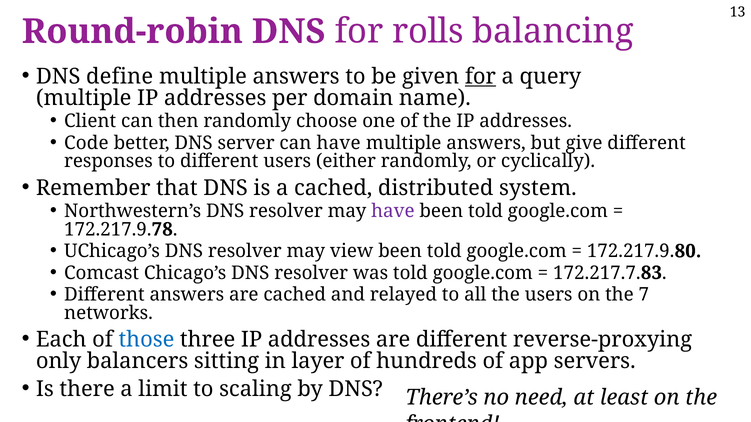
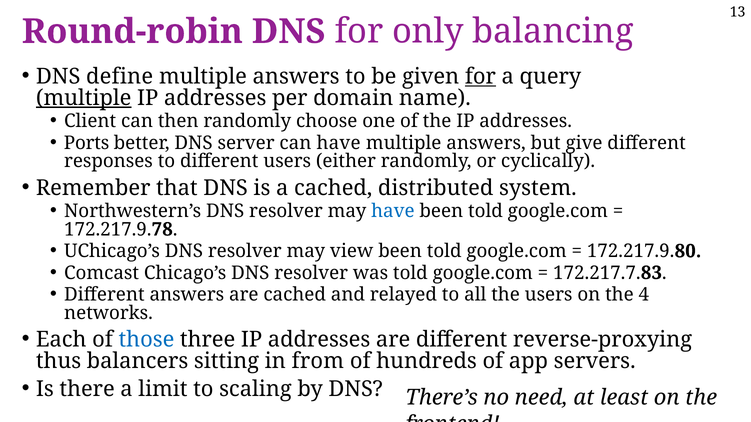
rolls: rolls -> only (428, 32)
multiple underline: none -> present (84, 98)
Code: Code -> Ports (87, 143)
have colour: purple -> blue (393, 211)
7: 7 -> 4 (644, 295)
only: only -> thus (59, 361)
layer: layer -> from (318, 361)
